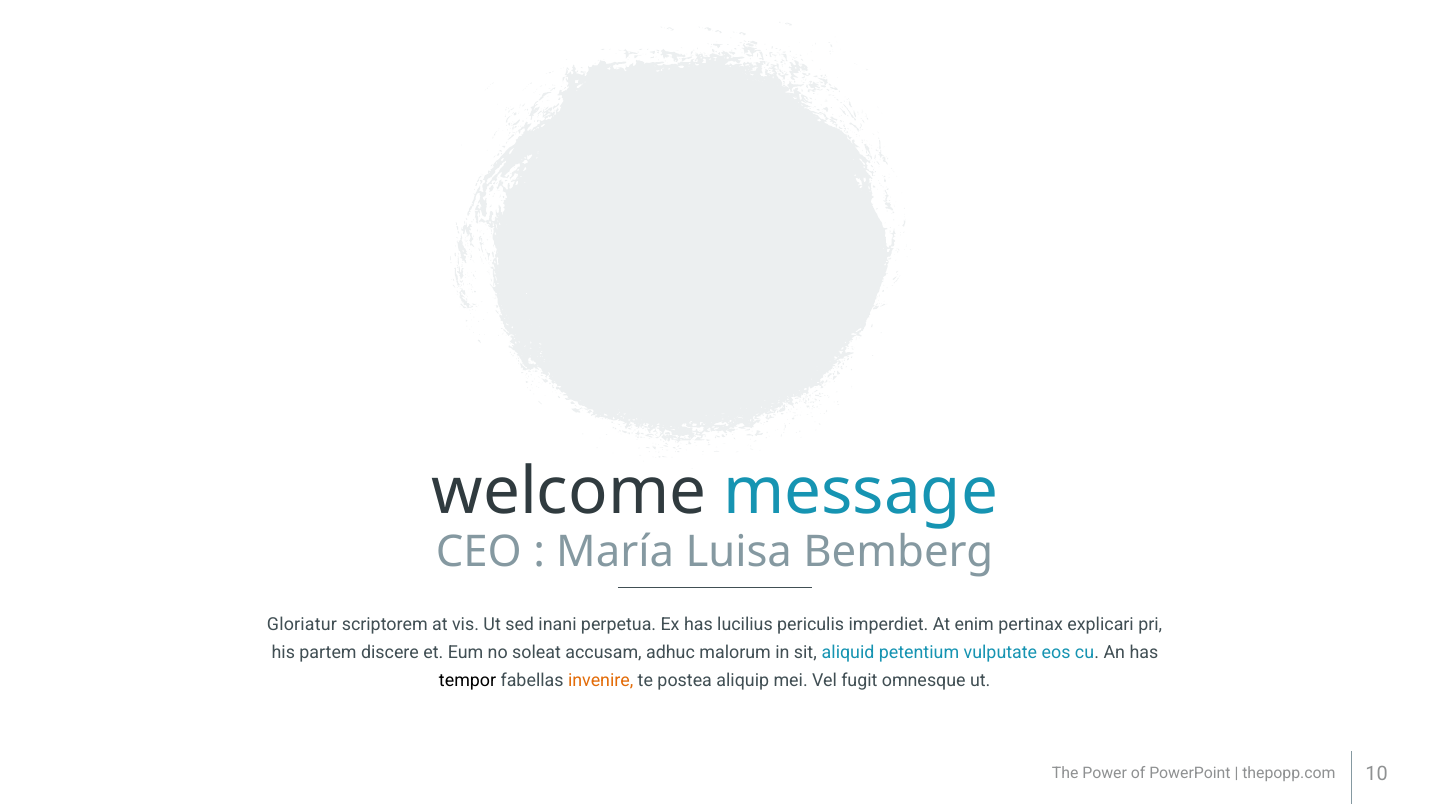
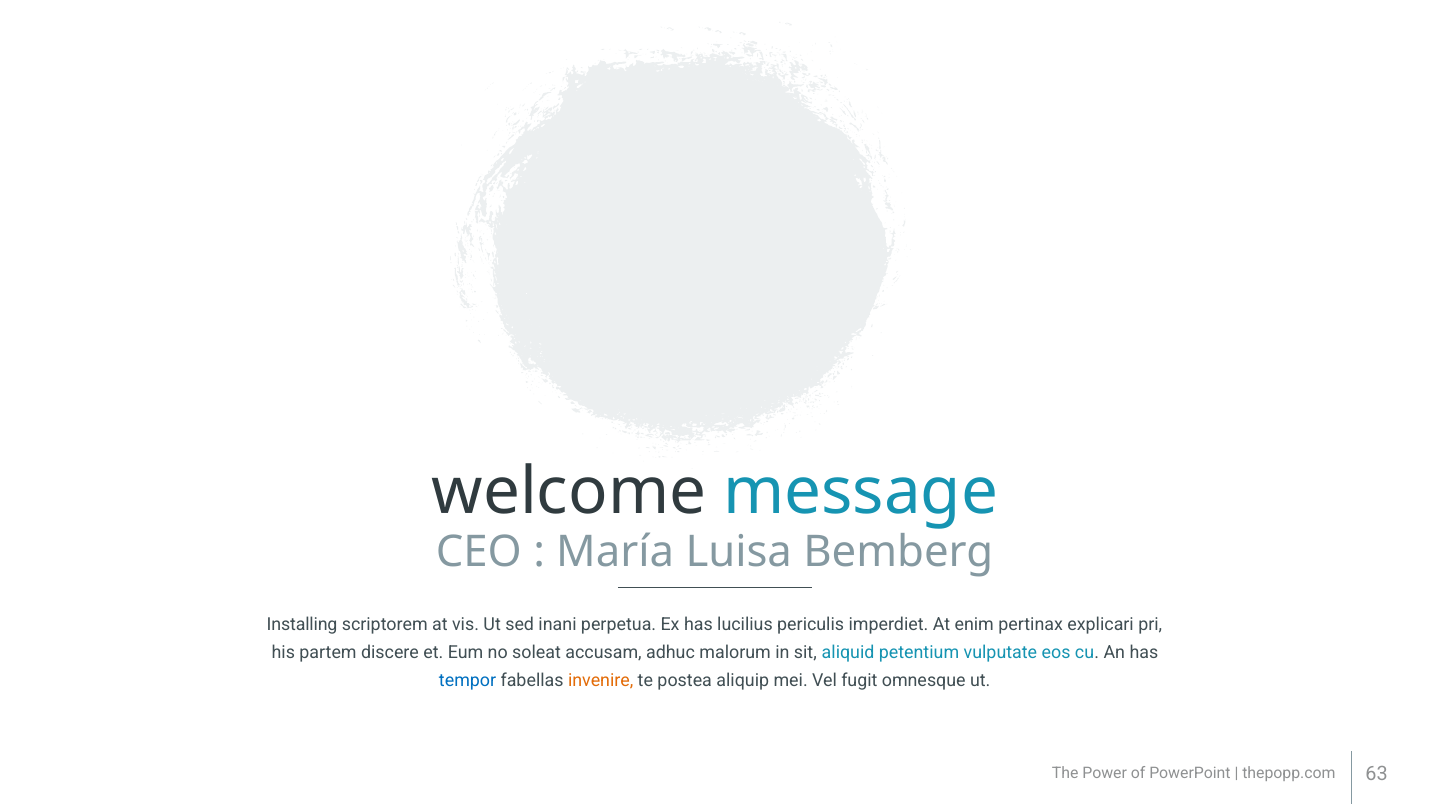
Gloriatur: Gloriatur -> Installing (302, 625)
tempor colour: black -> blue (468, 681)
10: 10 -> 63 (1377, 774)
